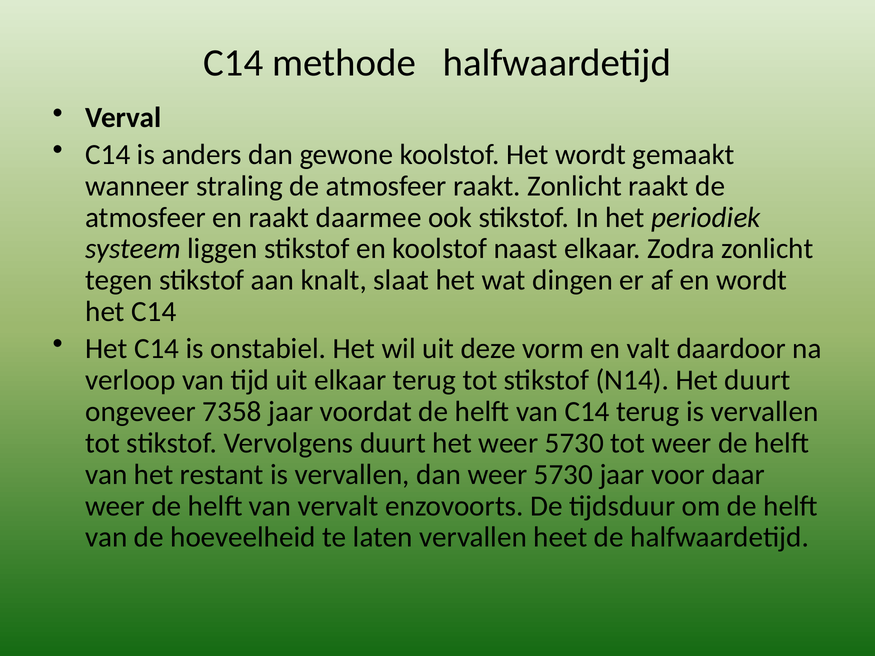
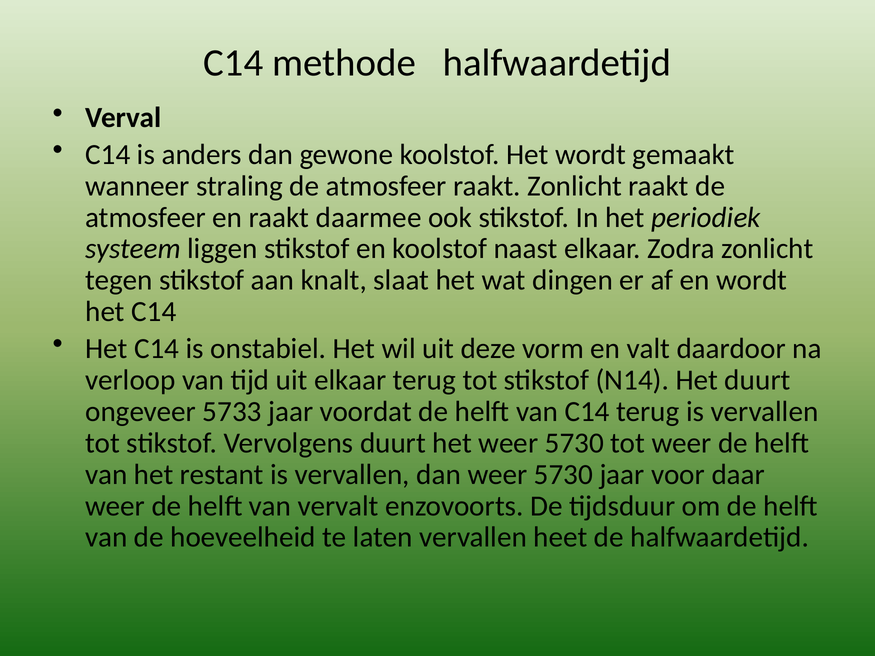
7358: 7358 -> 5733 (232, 412)
